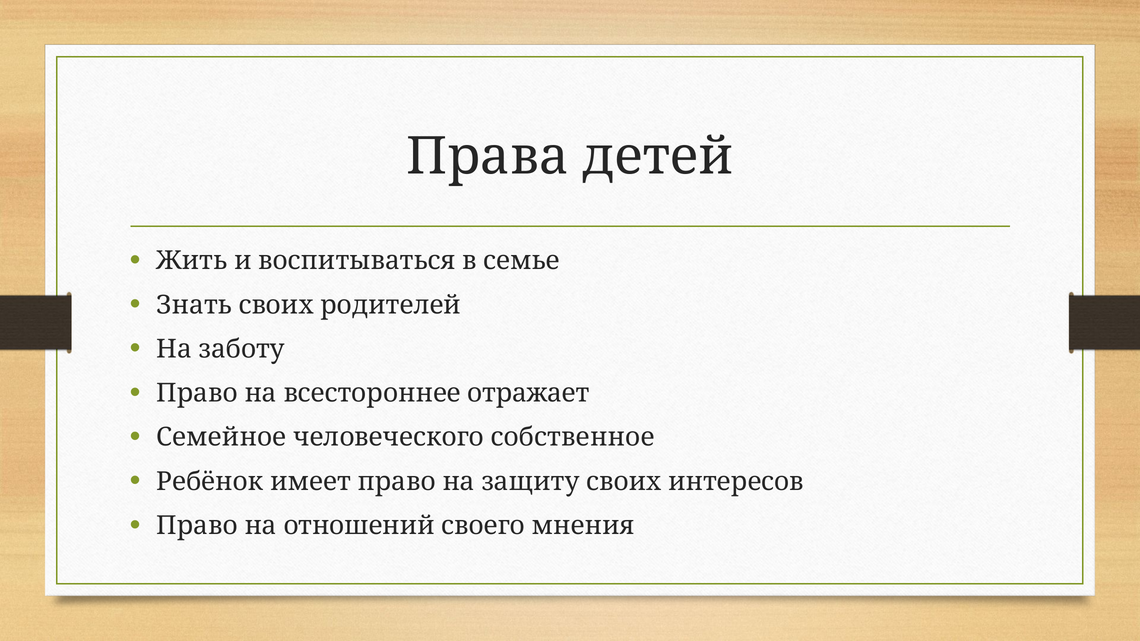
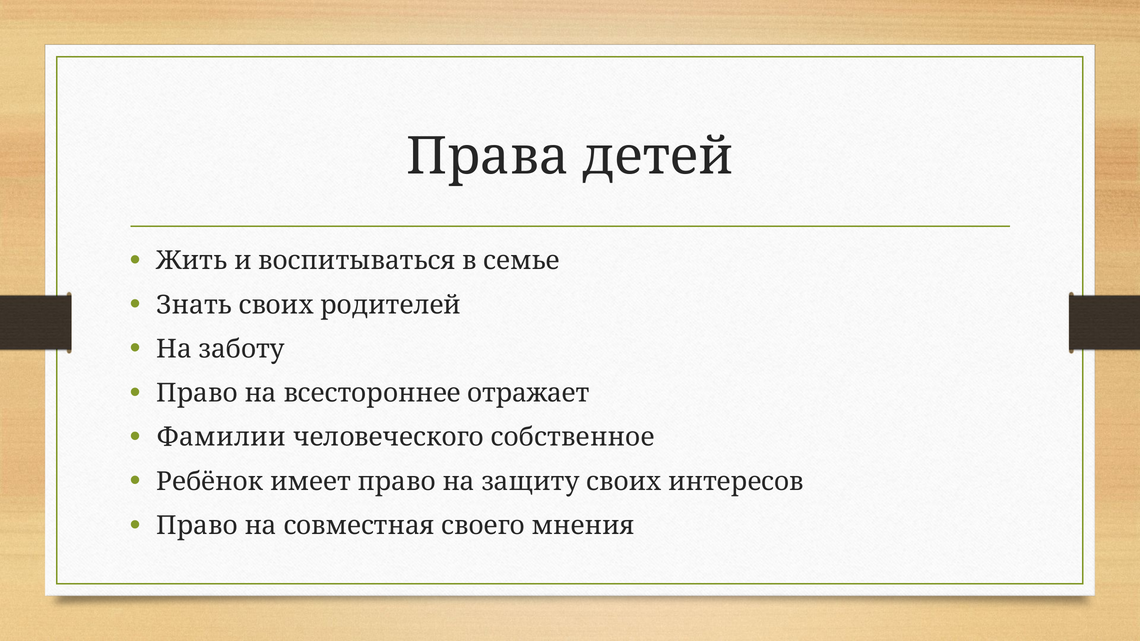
Семейное: Семейное -> Фамилии (221, 438)
отношений: отношений -> совместная (359, 526)
